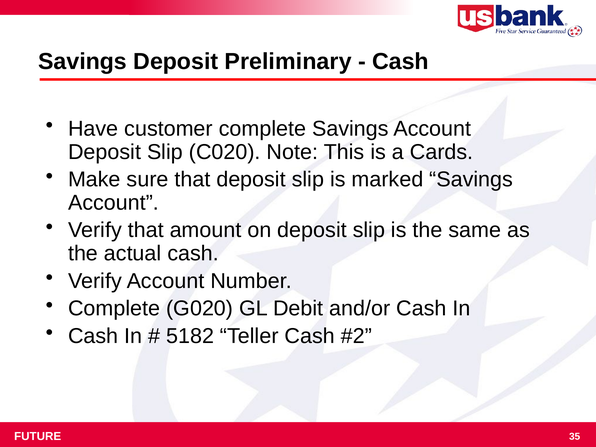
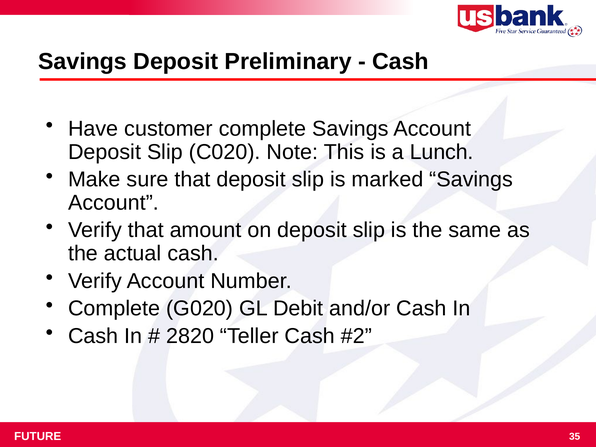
Cards: Cards -> Lunch (442, 152)
5182: 5182 -> 2820 (190, 336)
